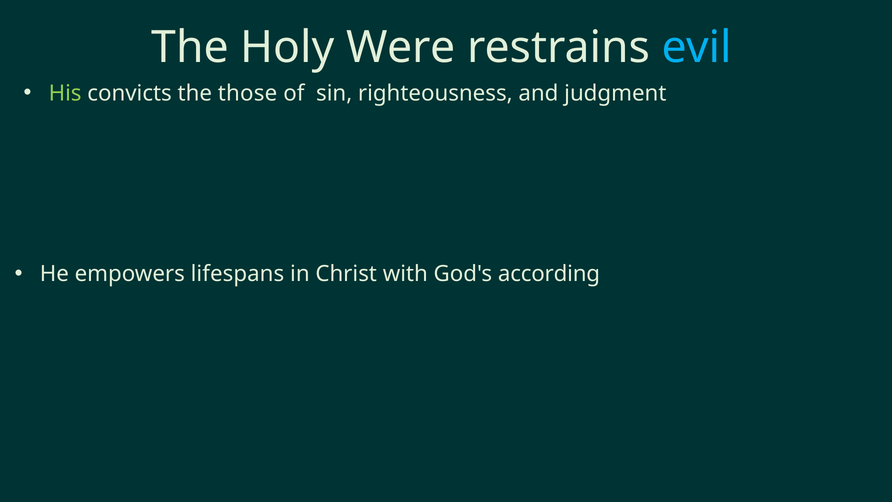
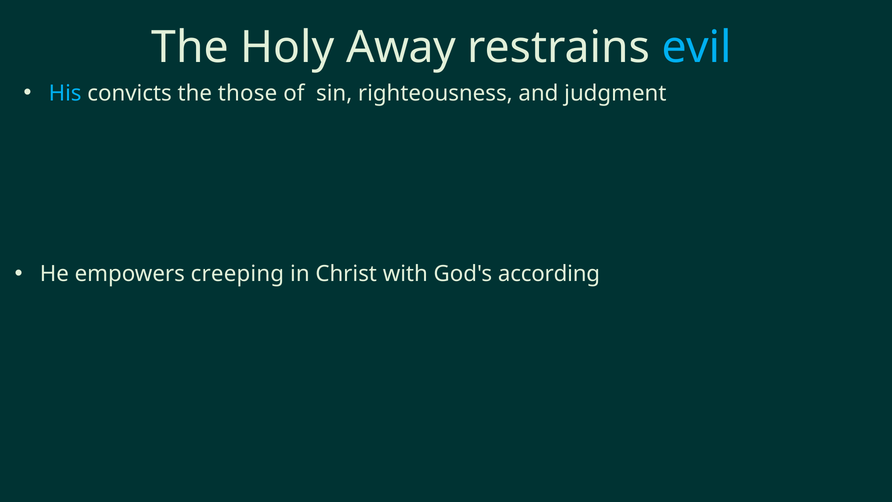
Were: Were -> Away (401, 47)
His colour: light green -> light blue (65, 93)
lifespans: lifespans -> creeping (237, 274)
